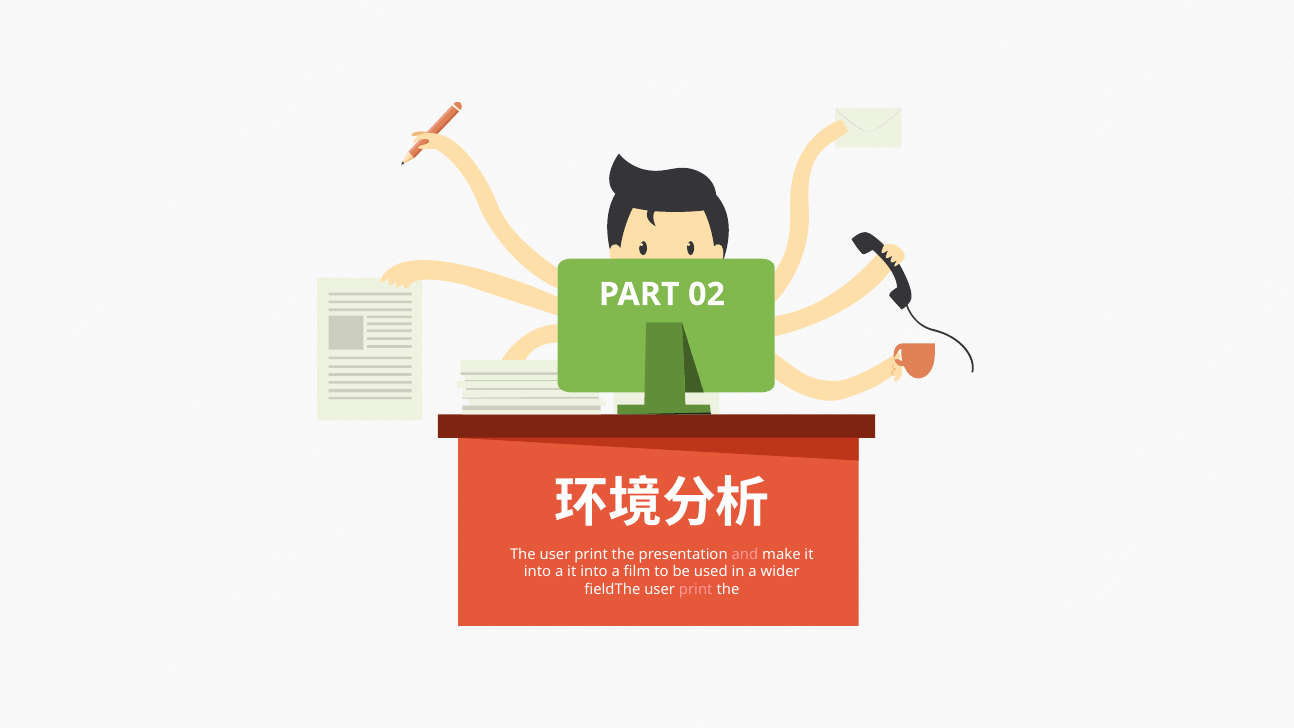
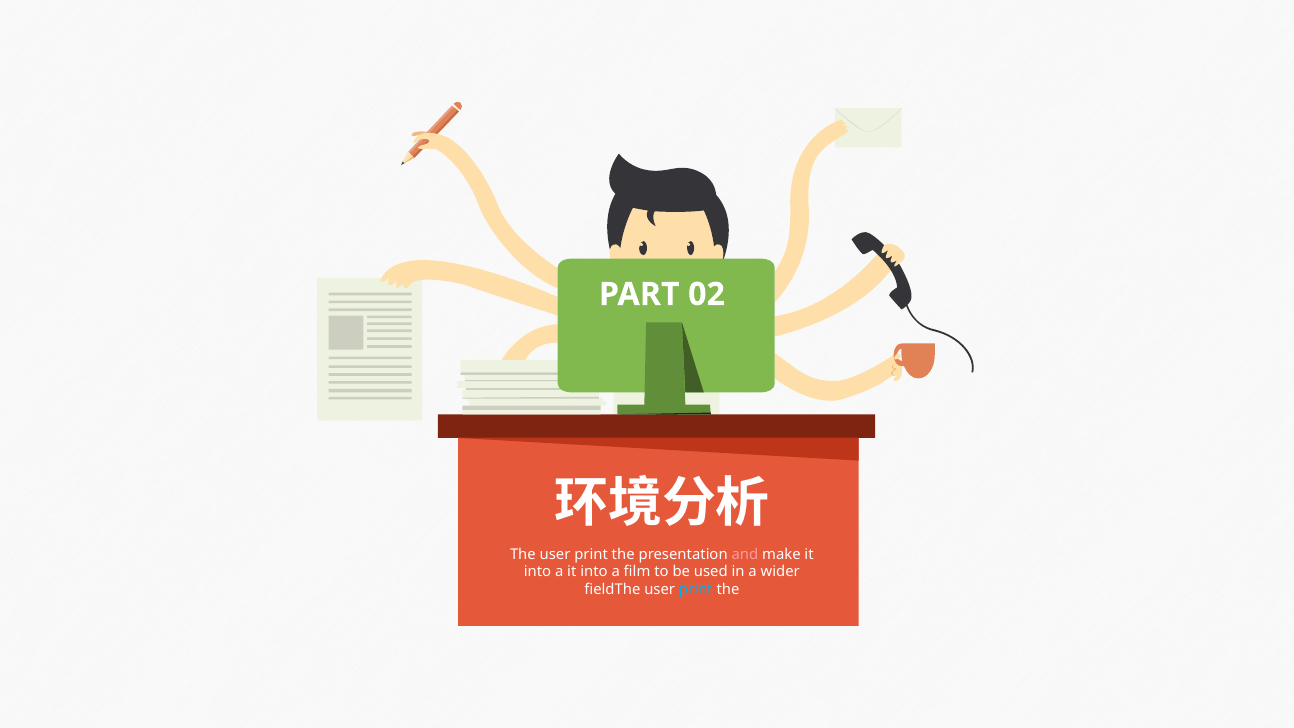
print colour: pink -> light blue (696, 590)
